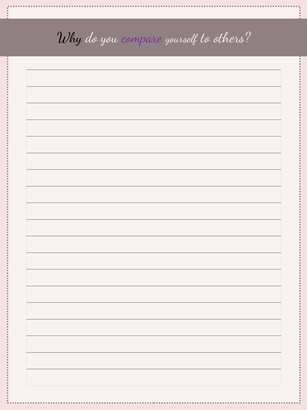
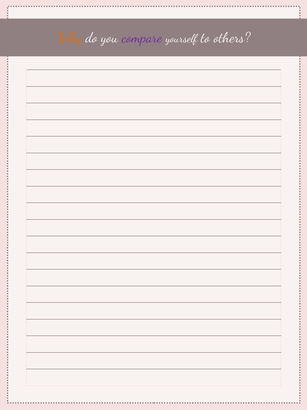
Why colour: black -> orange (70, 37)
